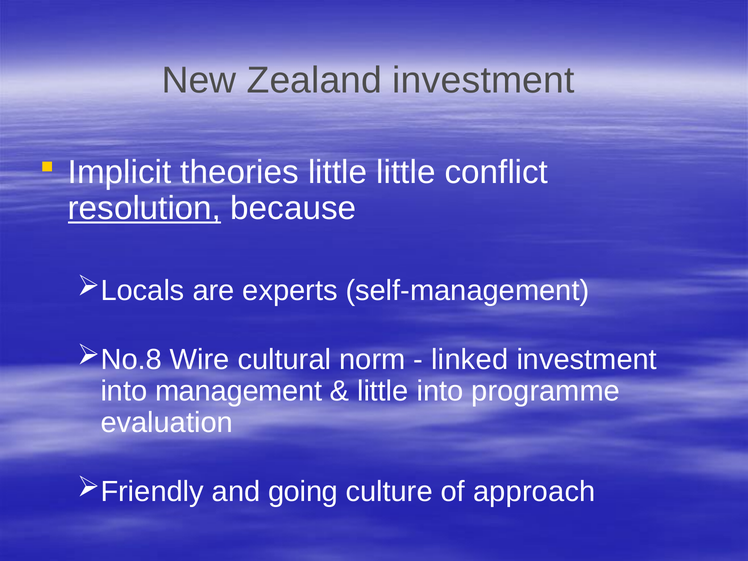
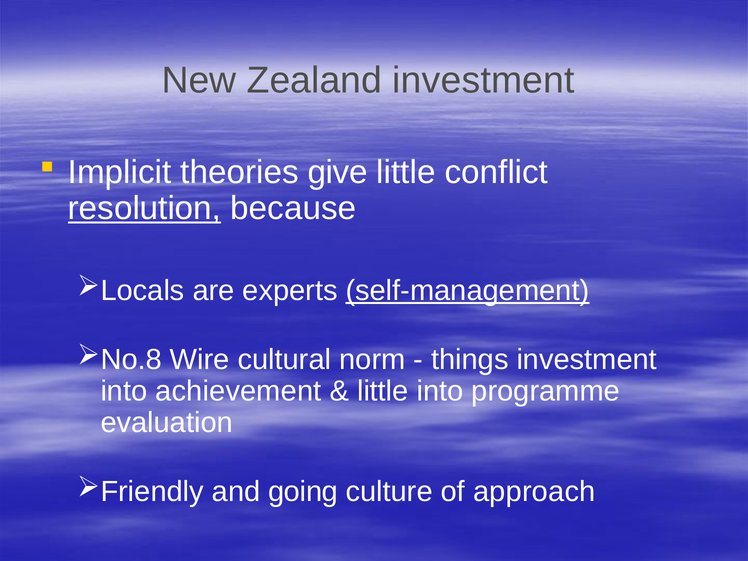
theories little: little -> give (338, 172)
self-management underline: none -> present (467, 290)
linked: linked -> things (470, 360)
management: management -> achievement (238, 391)
